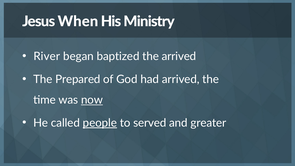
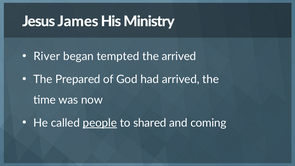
When: When -> James (78, 21)
baptized: baptized -> tempted (118, 56)
now underline: present -> none (92, 100)
served: served -> shared (150, 123)
greater: greater -> coming (208, 123)
